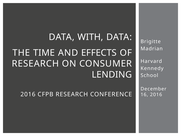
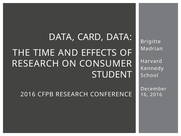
WITH: WITH -> CARD (90, 37)
LENDING: LENDING -> STUDENT (112, 74)
